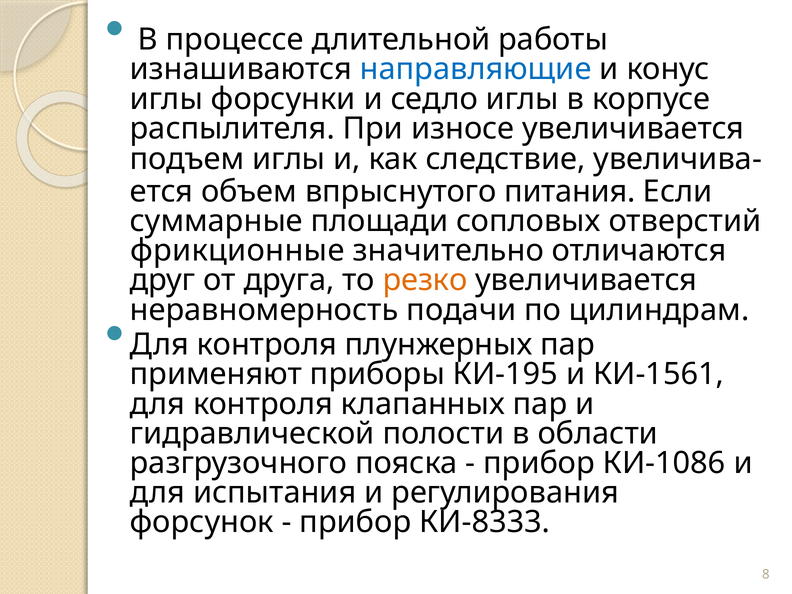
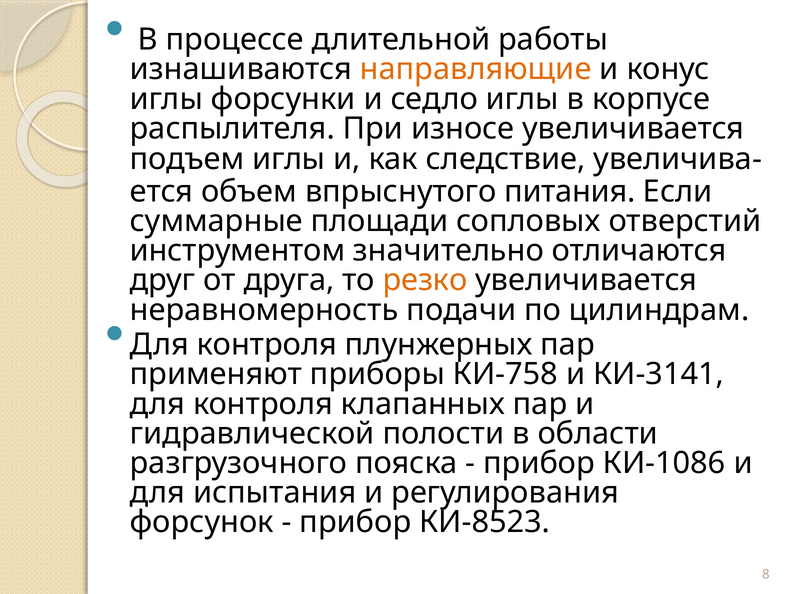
направляющие colour: blue -> orange (476, 69)
фрикционные: фрикционные -> инструментом (238, 251)
КИ-195: КИ-195 -> КИ-758 (506, 374)
КИ-1561: КИ-1561 -> КИ-3141 (659, 374)
КИ-8333: КИ-8333 -> КИ-8523 (485, 522)
